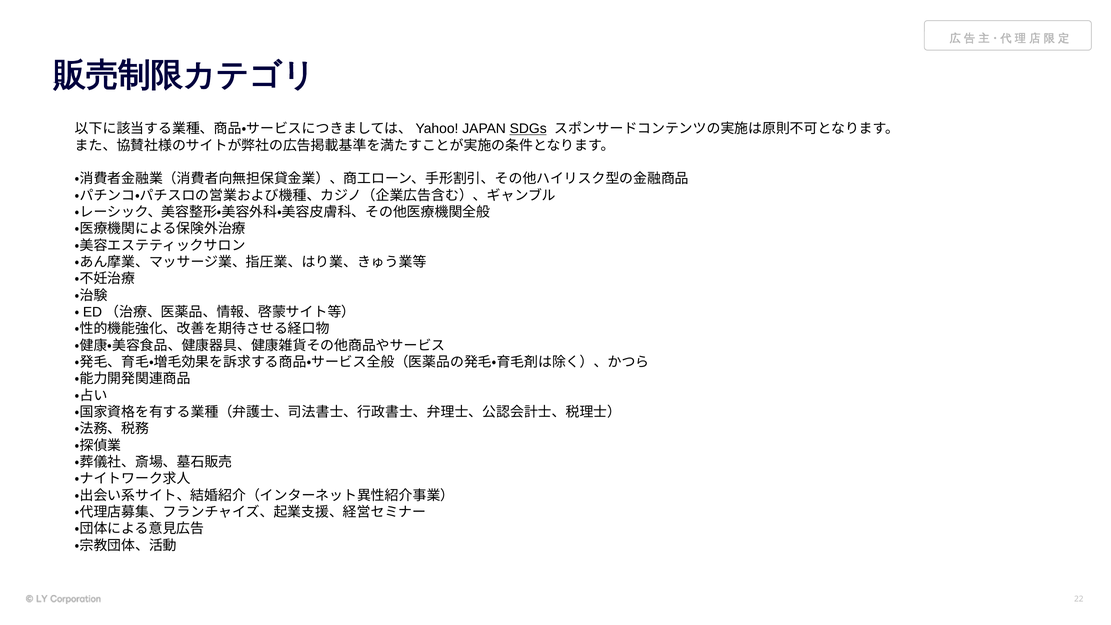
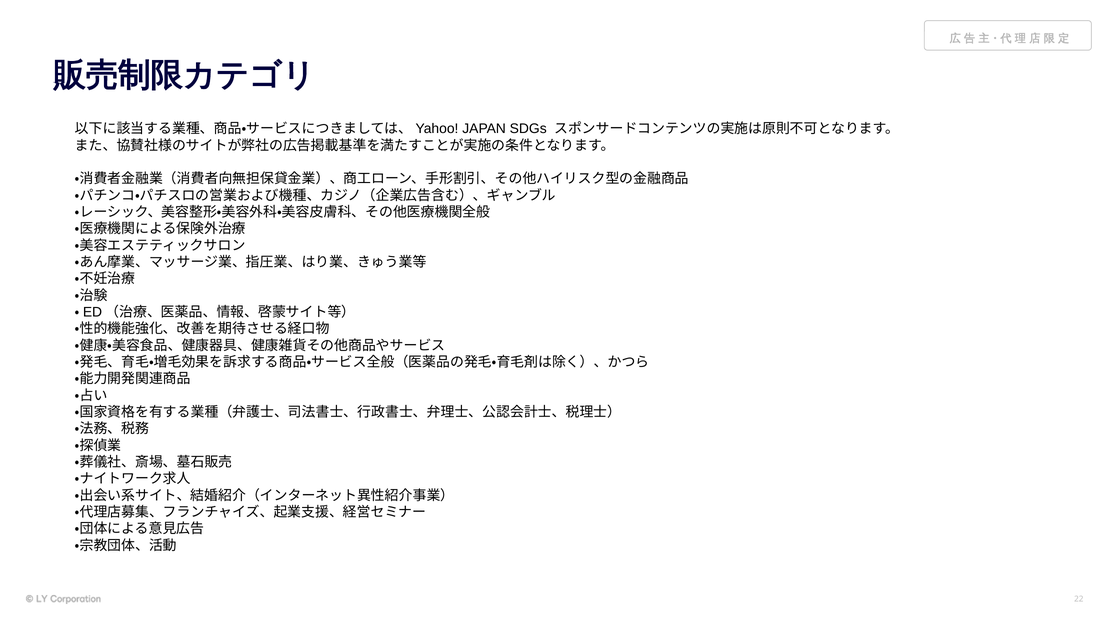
SDGs underline: present -> none (528, 129)
